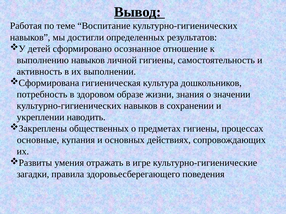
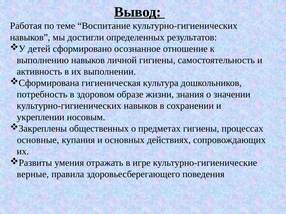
наводить: наводить -> носовым (86, 117)
загадки: загадки -> верные (33, 175)
